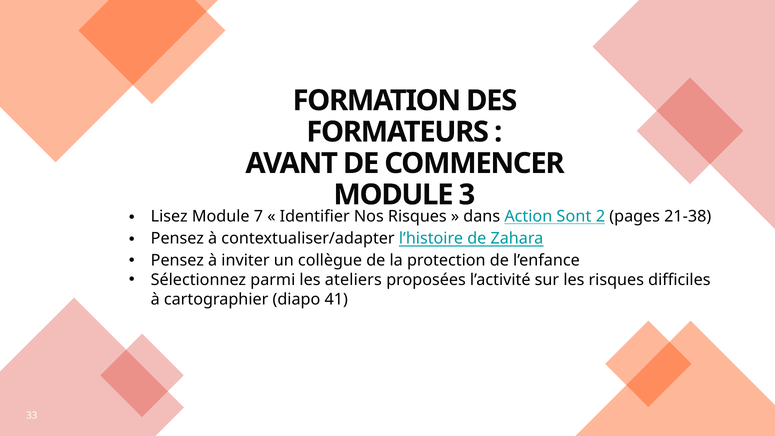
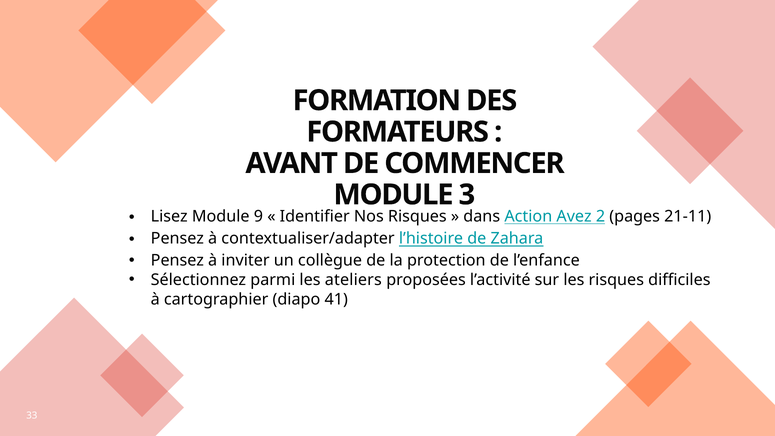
7: 7 -> 9 (258, 216)
Sont: Sont -> Avez (574, 216)
21-38: 21-38 -> 21-11 (688, 216)
